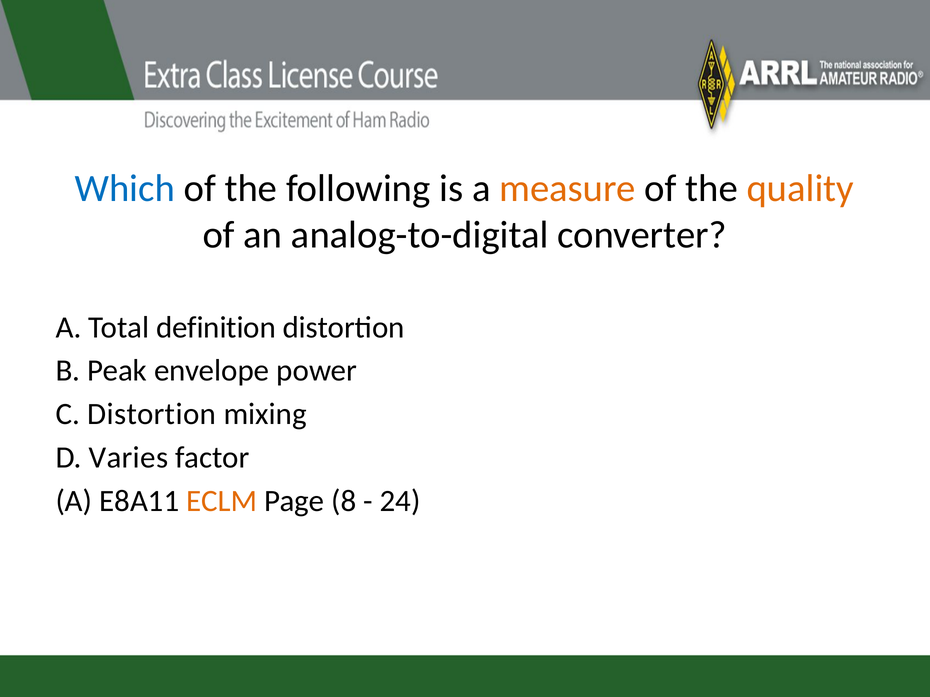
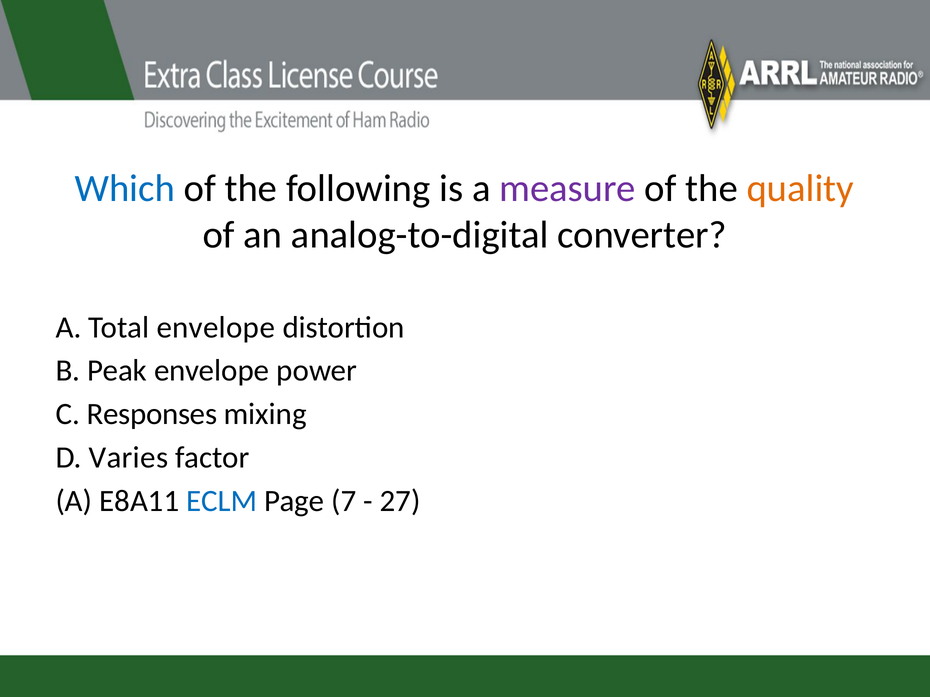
measure colour: orange -> purple (567, 189)
Total definition: definition -> envelope (216, 328)
C Distortion: Distortion -> Responses (152, 414)
ECLM colour: orange -> blue (222, 501)
8: 8 -> 7 (344, 501)
24: 24 -> 27 (400, 501)
